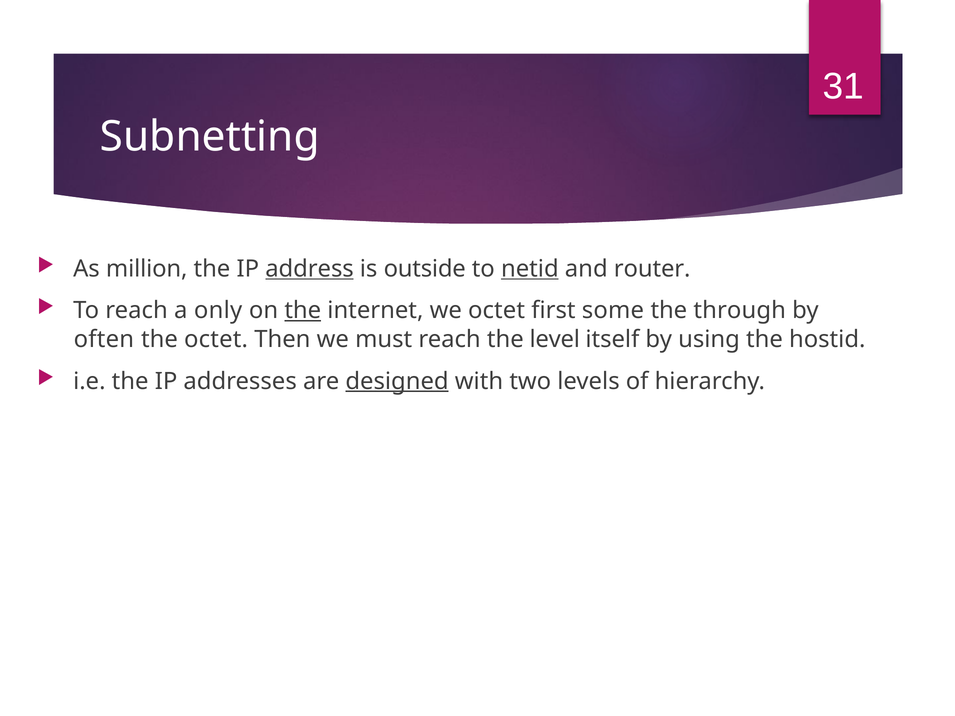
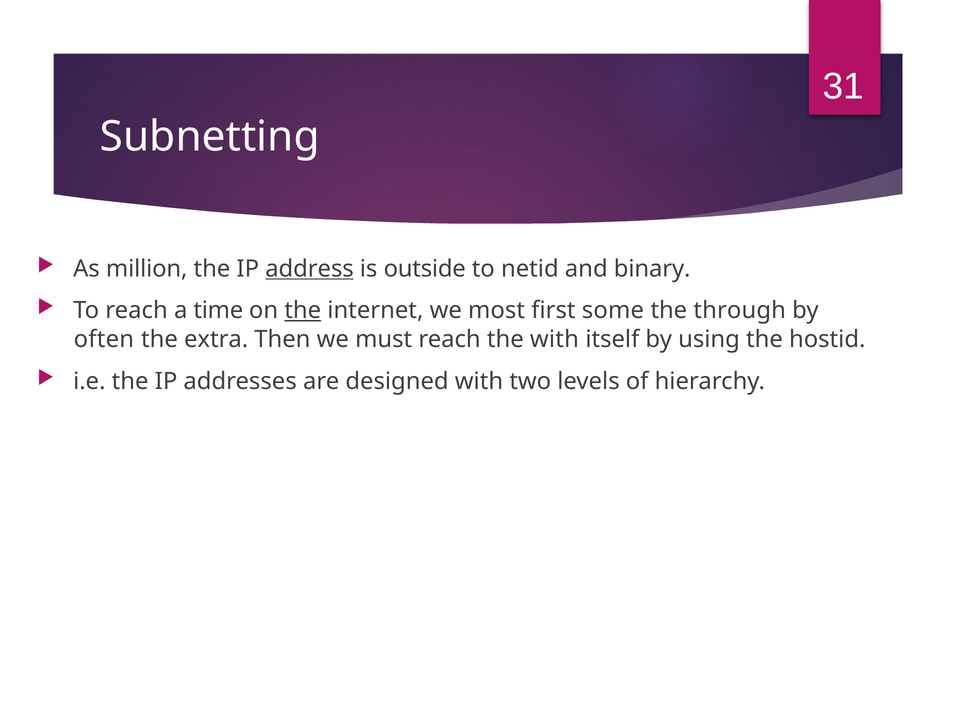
netid underline: present -> none (530, 269)
router: router -> binary (652, 269)
only: only -> time (218, 311)
we octet: octet -> most (497, 311)
the octet: octet -> extra (216, 339)
the level: level -> with (554, 339)
designed underline: present -> none (397, 381)
